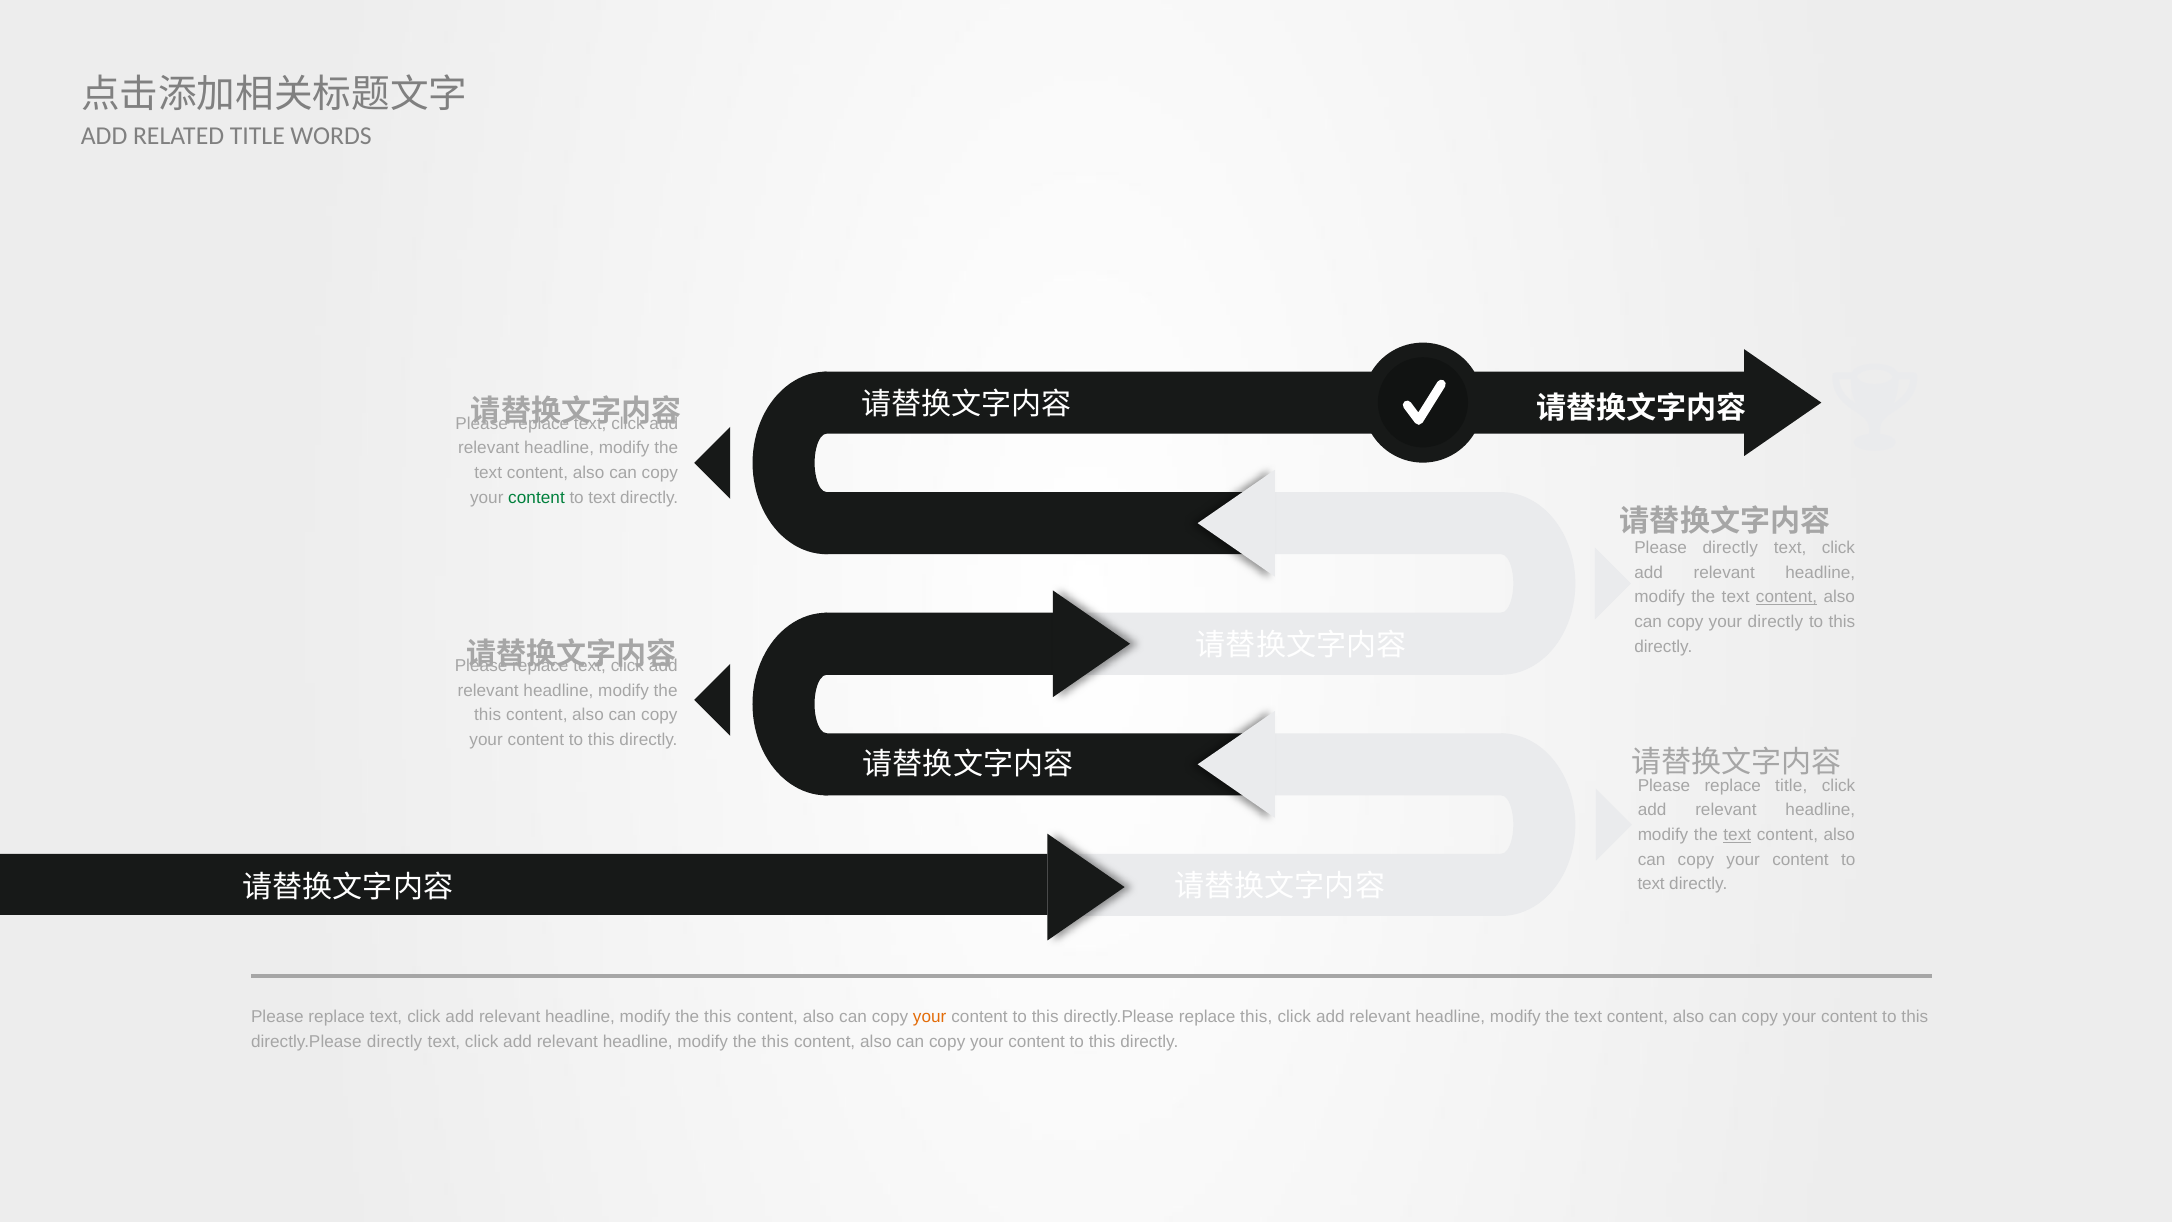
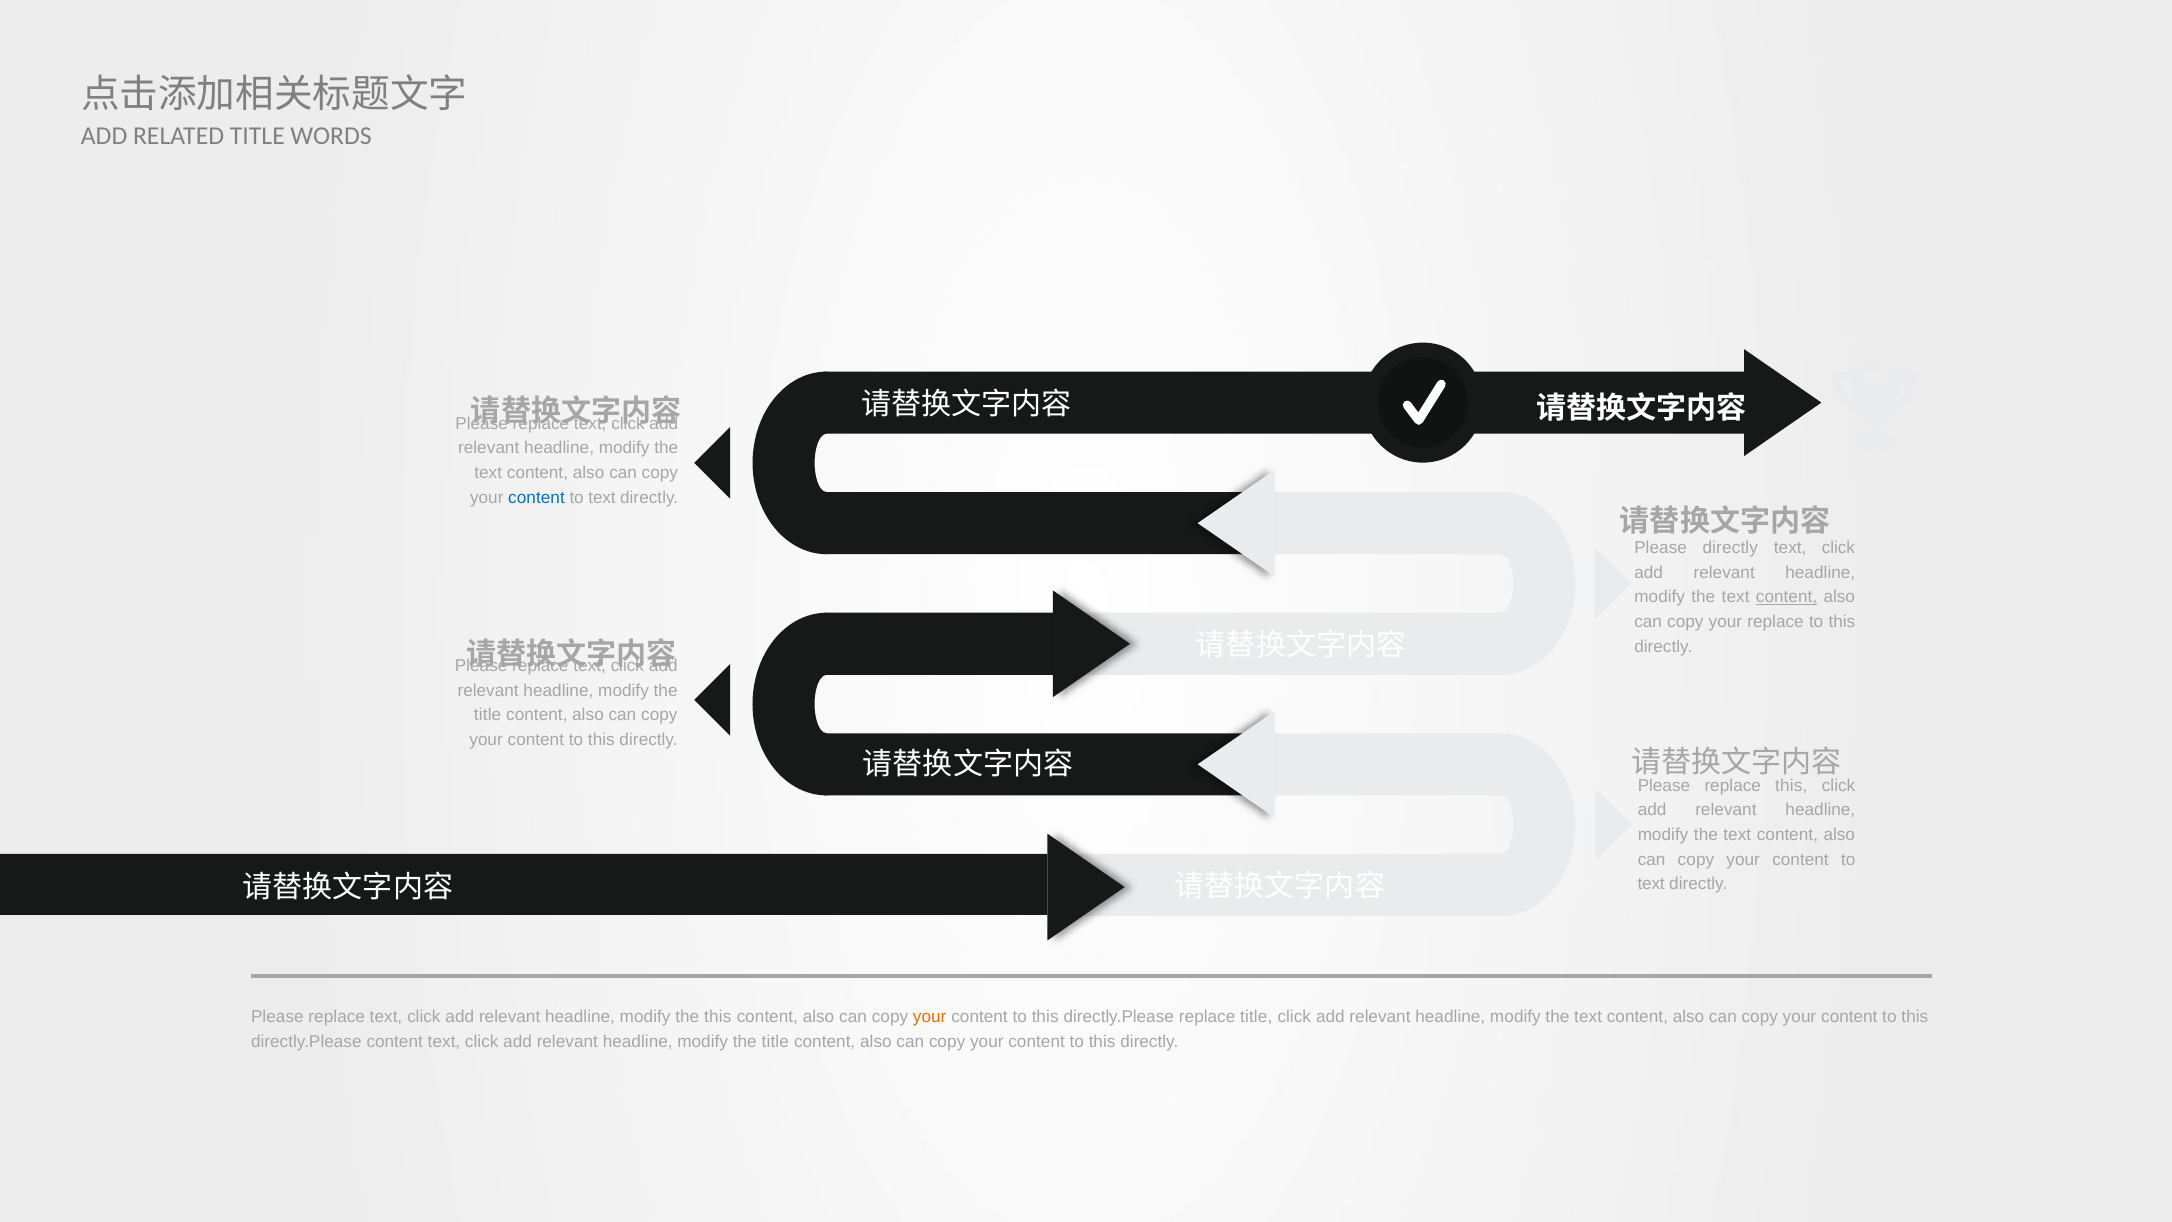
content colour: green -> blue (536, 497)
your directly: directly -> replace (1776, 622)
this: this -> title (488, 715)
replace title: title -> this (1791, 785)
text underline: present -> none (1737, 835)
replace this: this -> title (1256, 1017)
directly.Please directly: directly -> content (395, 1041)
this: this -> title (775, 1041)
